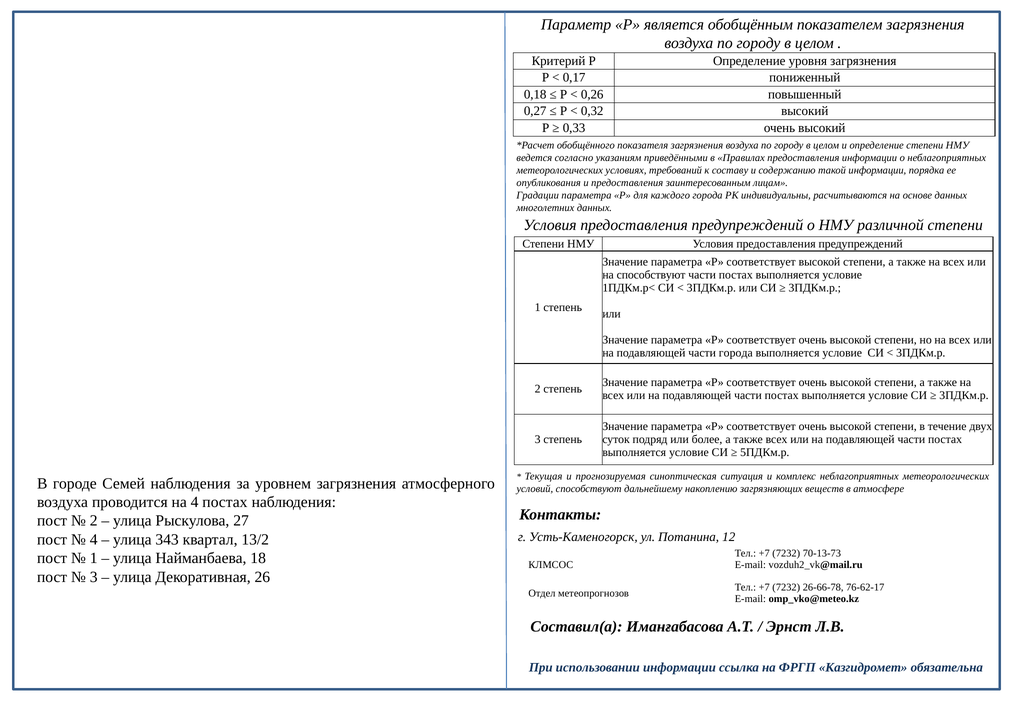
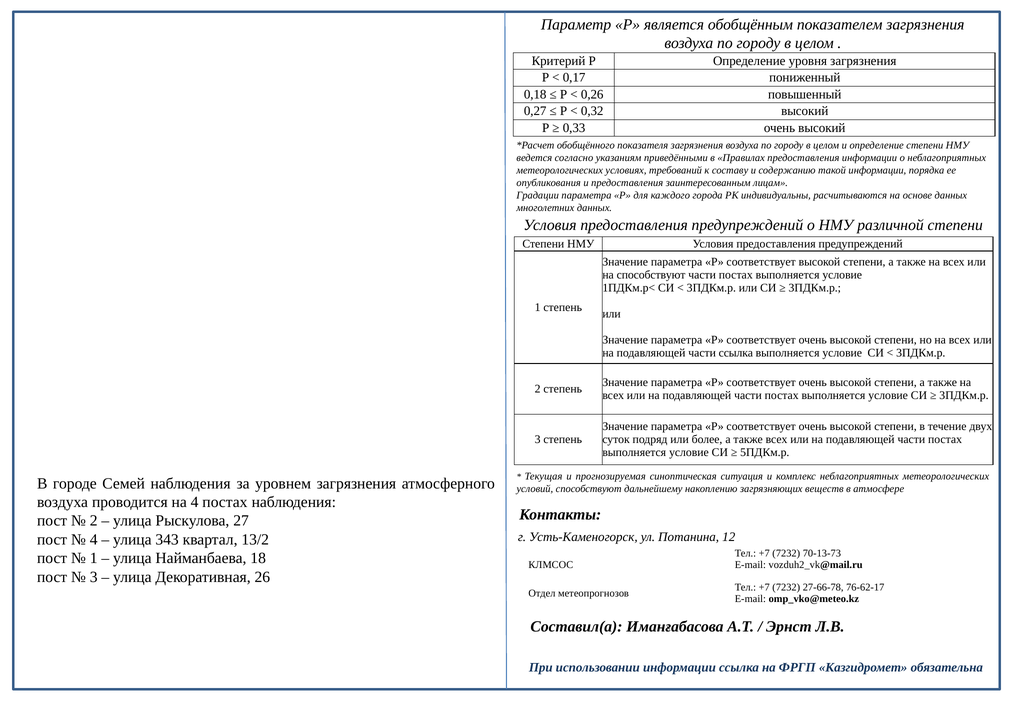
части города: города -> ссылка (736, 353)
26-66-78: 26-66-78 -> 27-66-78 (823, 588)
